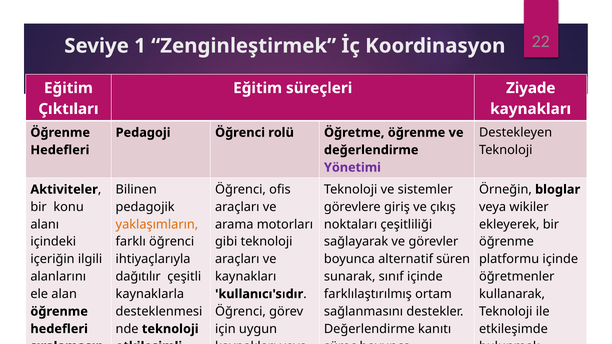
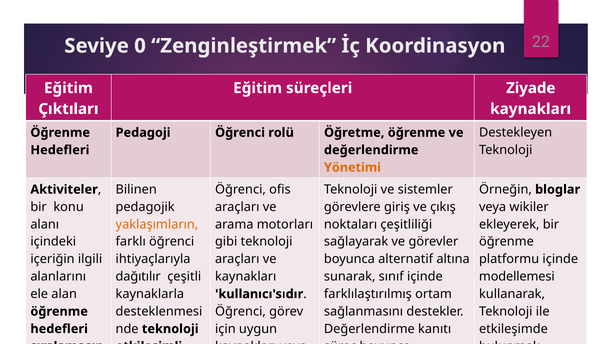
1: 1 -> 0 (140, 46)
Yönetimi colour: purple -> orange (352, 168)
süren: süren -> altına (453, 259)
öğretmenler: öğretmenler -> modellemesi (517, 277)
